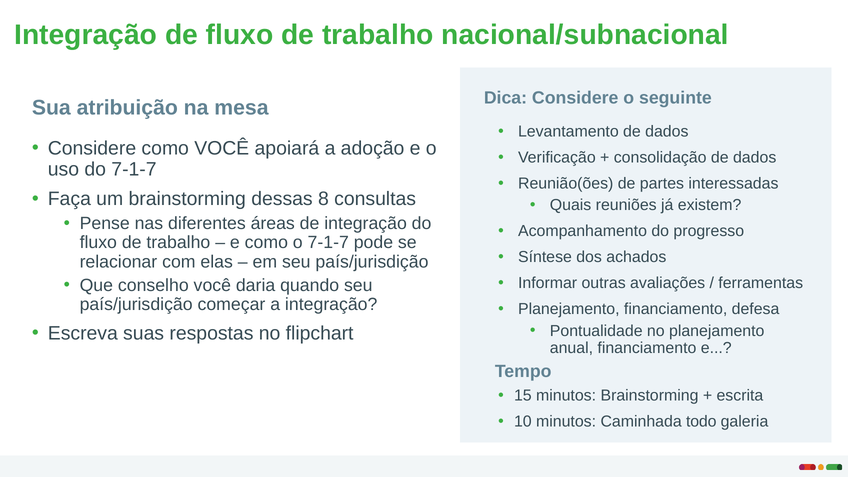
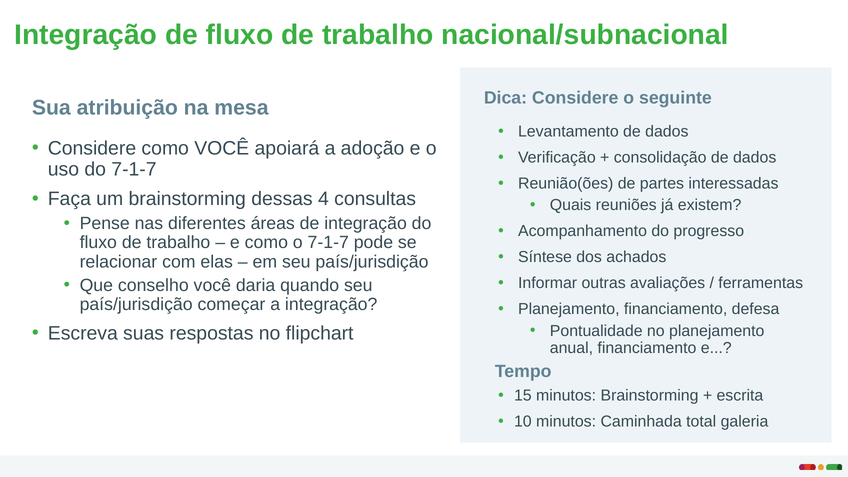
8: 8 -> 4 (323, 199)
todo: todo -> total (701, 422)
